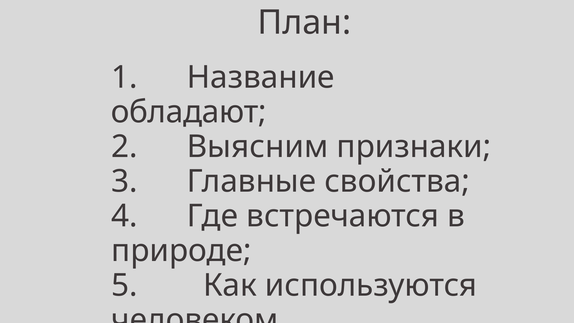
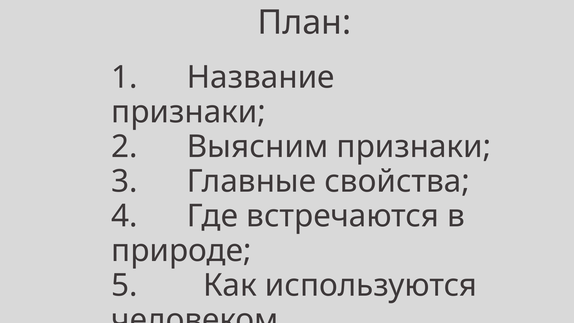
обладают: обладают -> признаки (189, 112)
